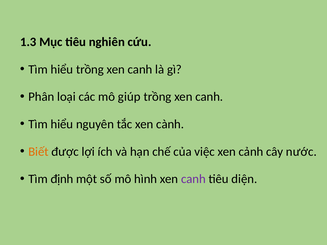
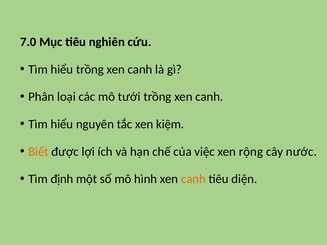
1.3: 1.3 -> 7.0 (28, 42)
giúp: giúp -> tưới (129, 97)
cành: cành -> kiệm (170, 124)
cảnh: cảnh -> rộng (251, 152)
canh colour: purple -> orange (193, 179)
